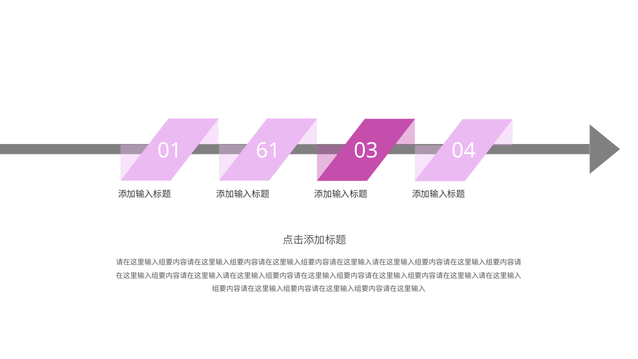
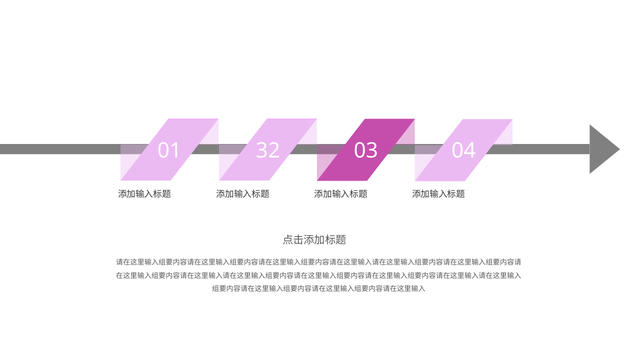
61: 61 -> 32 (268, 151)
